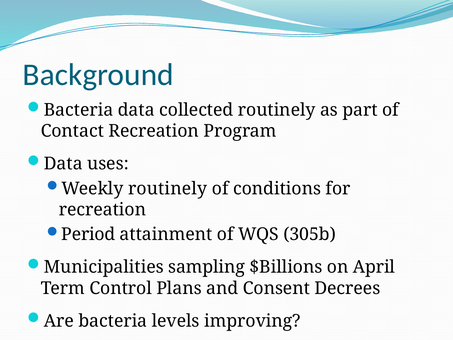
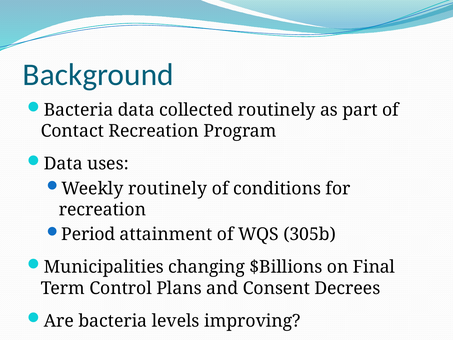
sampling: sampling -> changing (207, 267)
April: April -> Final (374, 267)
